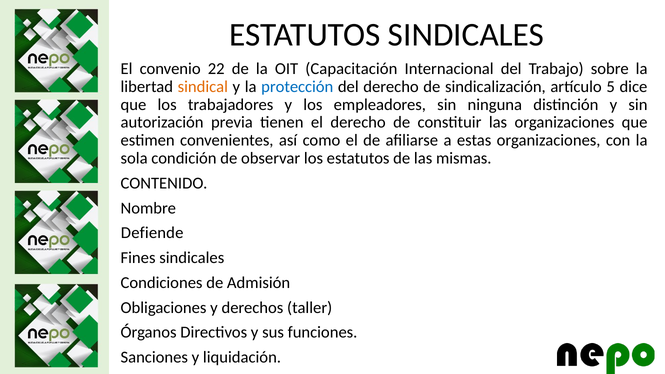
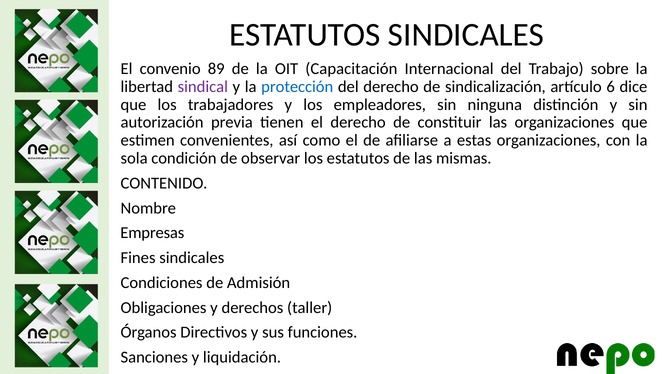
22: 22 -> 89 (216, 69)
sindical colour: orange -> purple (203, 87)
5: 5 -> 6 (611, 87)
Defiende: Defiende -> Empresas (152, 233)
